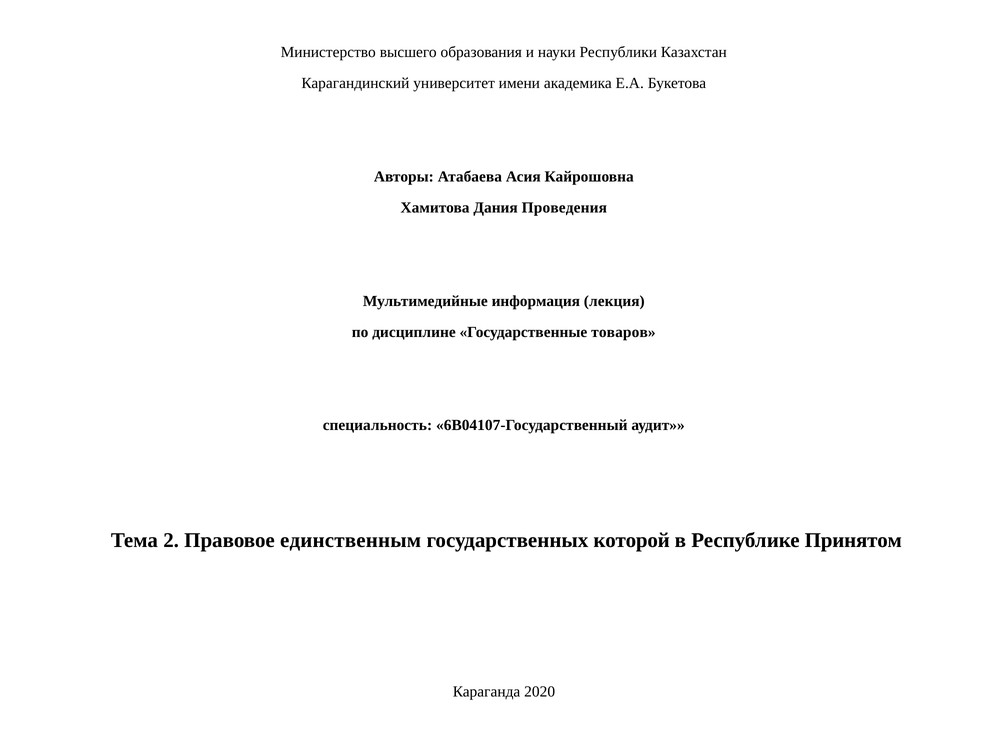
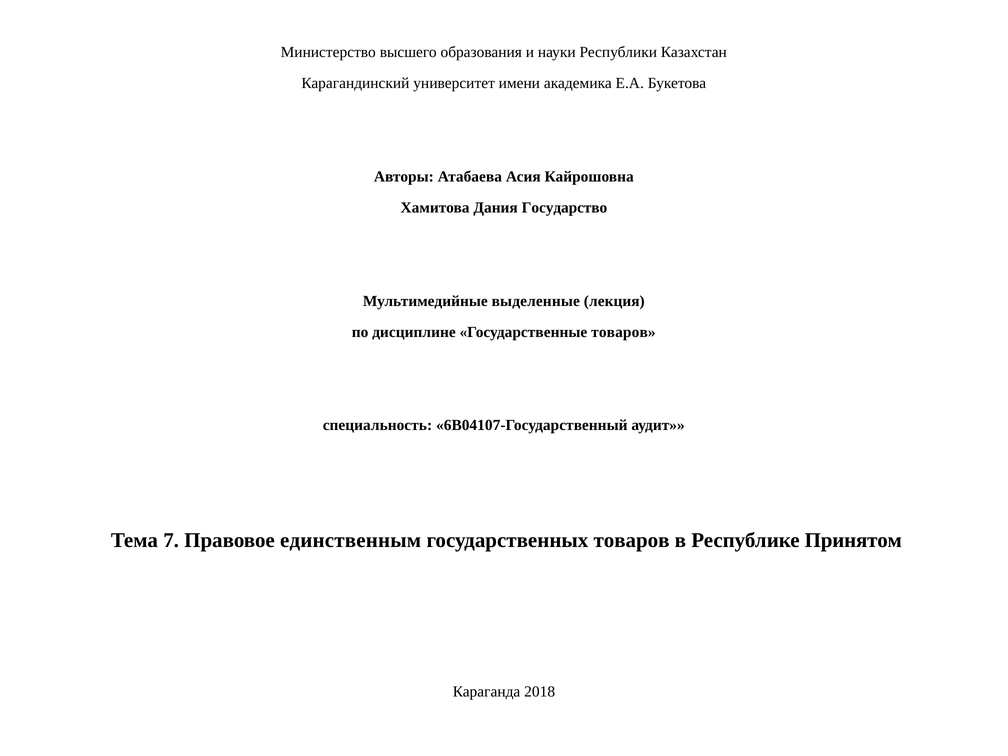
Проведения: Проведения -> Государство (564, 208)
информация: информация -> выделенные (536, 301)
2: 2 -> 7 (171, 540)
государственных которой: которой -> товаров (632, 540)
2020: 2020 -> 2018 (540, 692)
